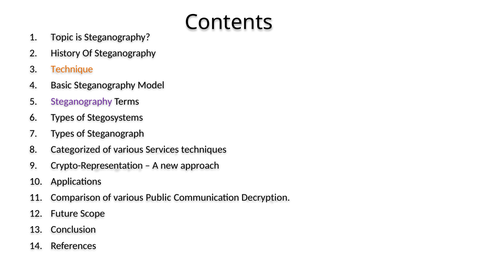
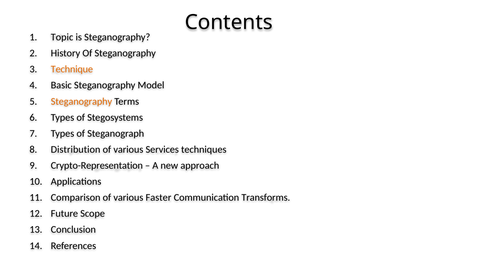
Steganography colour: purple -> orange (81, 101)
Categorized: Categorized -> Distribution (76, 149)
Public: Public -> Faster (159, 198)
Decryption: Decryption -> Transforms (266, 198)
